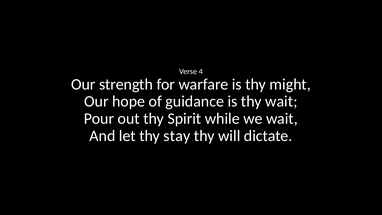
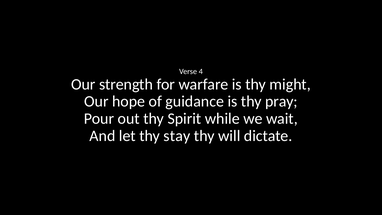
thy wait: wait -> pray (281, 101)
